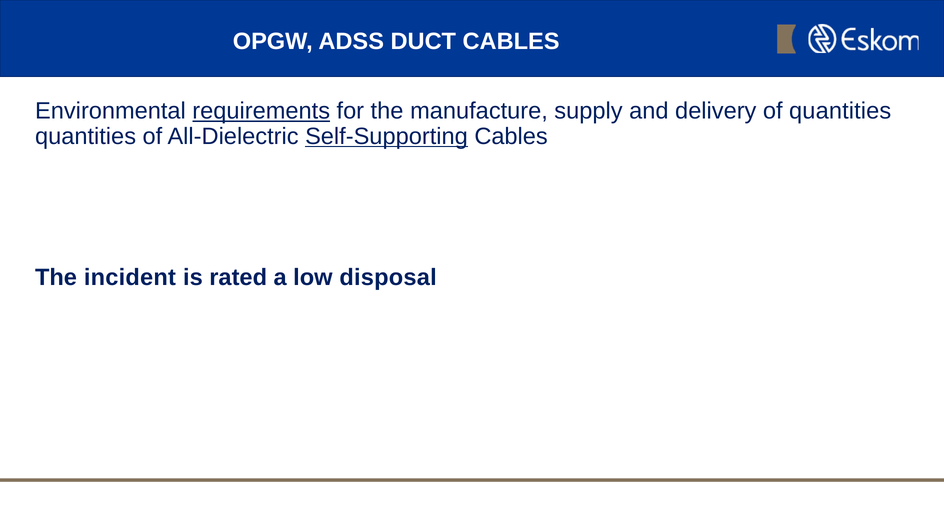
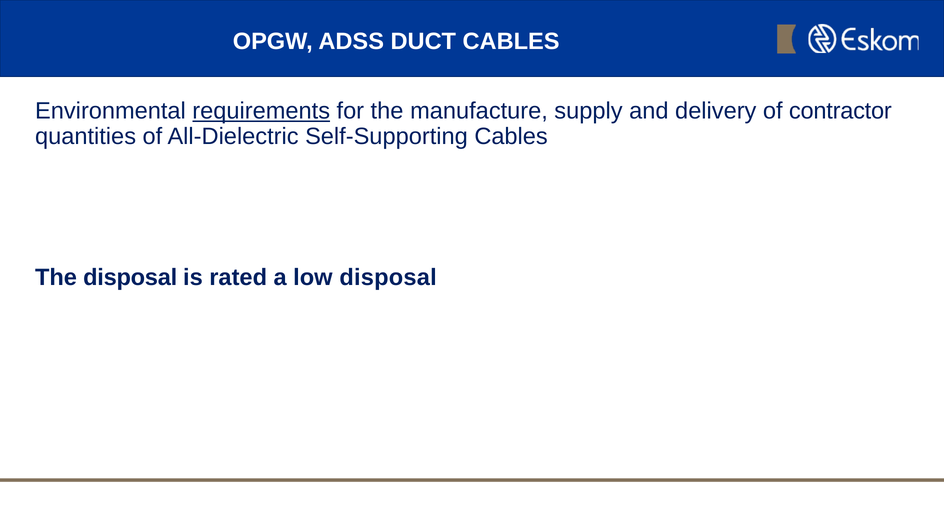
of quantities: quantities -> contractor (840, 111)
Self-Supporting underline: present -> none (386, 136)
The incident: incident -> disposal (130, 278)
